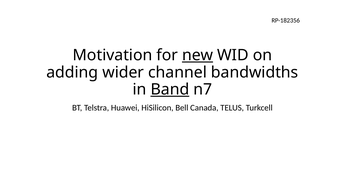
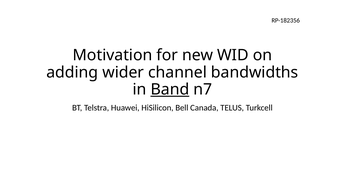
new underline: present -> none (198, 55)
